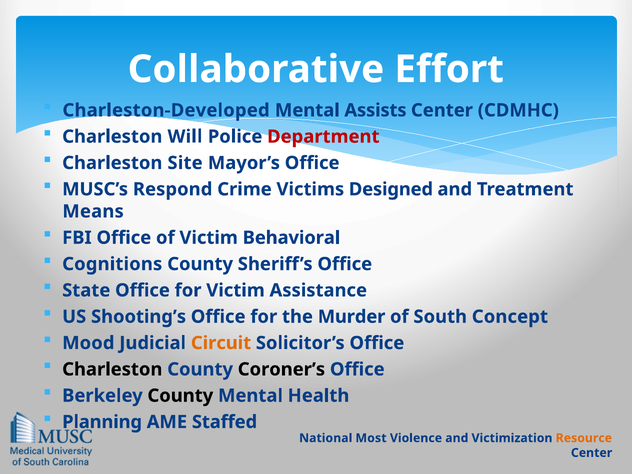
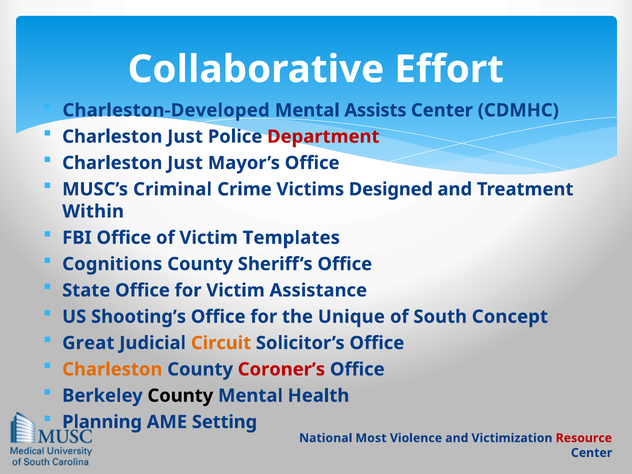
Will: Will -> Just (185, 137)
Site: Site -> Just (185, 163)
Respond: Respond -> Criminal (173, 189)
Means: Means -> Within (93, 211)
Behavioral: Behavioral -> Templates (291, 238)
Murder: Murder -> Unique (351, 317)
Mood: Mood -> Great (88, 343)
Charleston colour: black -> orange (112, 369)
Coroner’s colour: black -> red (281, 369)
Staffed: Staffed -> Setting (225, 422)
Resource colour: orange -> red (584, 438)
